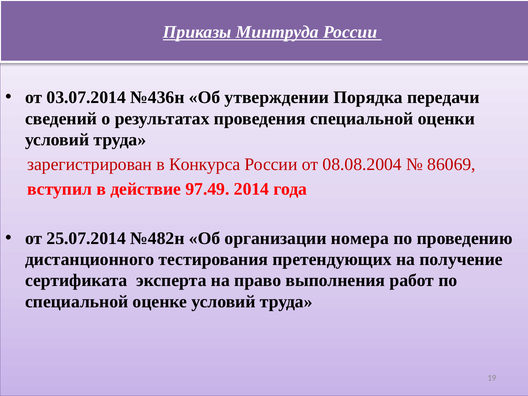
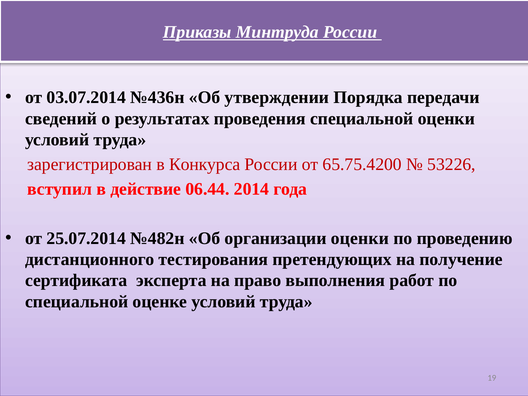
08.08.2004: 08.08.2004 -> 65.75.4200 (362, 164)
86069: 86069 -> 53226 (452, 164)
97.49: 97.49 -> 06.44 (207, 189)
организации номера: номера -> оценки (360, 238)
